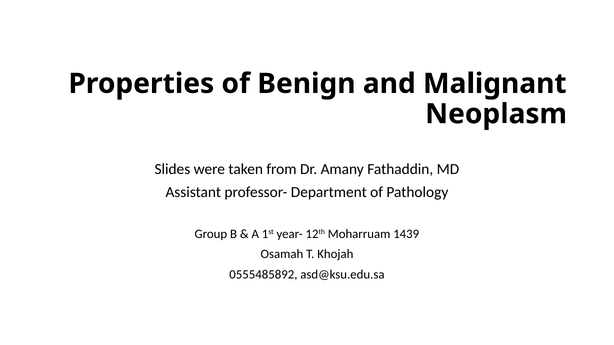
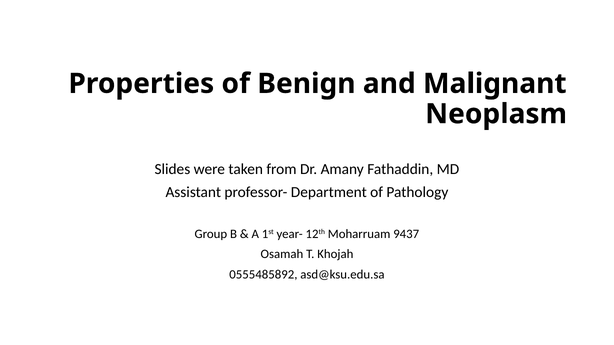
1439: 1439 -> 9437 (406, 234)
